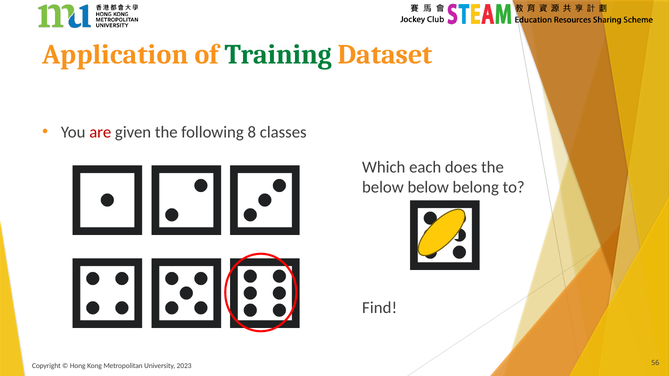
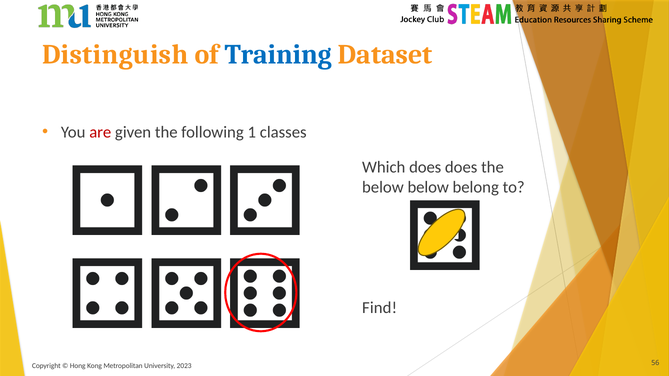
Application: Application -> Distinguish (115, 55)
Training colour: green -> blue (278, 55)
8: 8 -> 1 (252, 132)
Which each: each -> does (425, 167)
